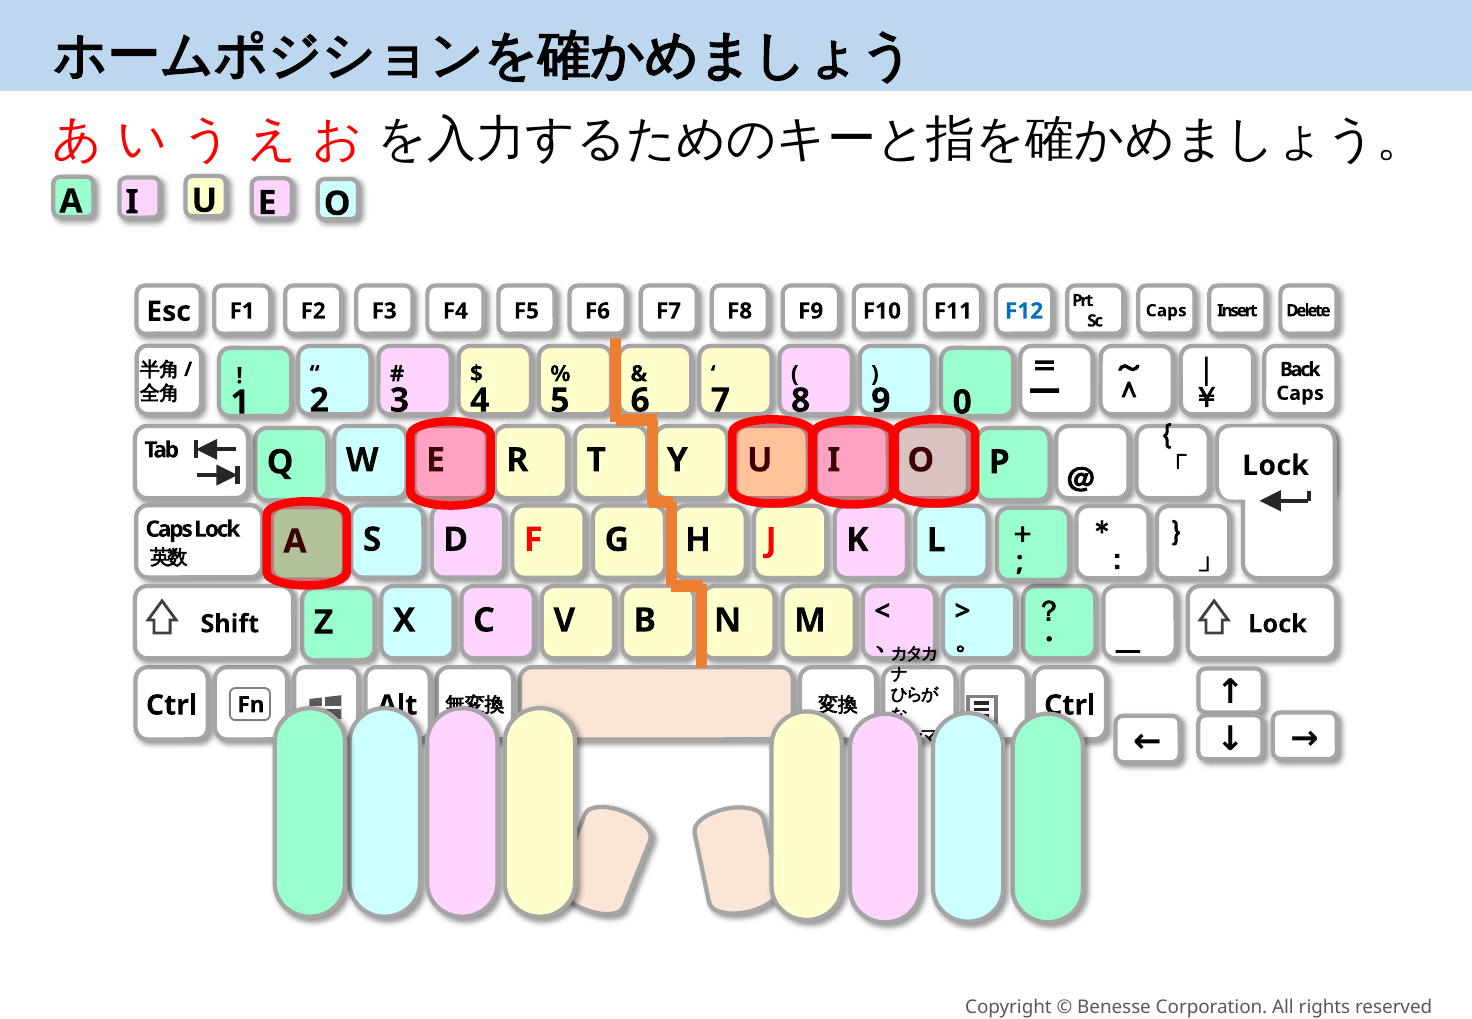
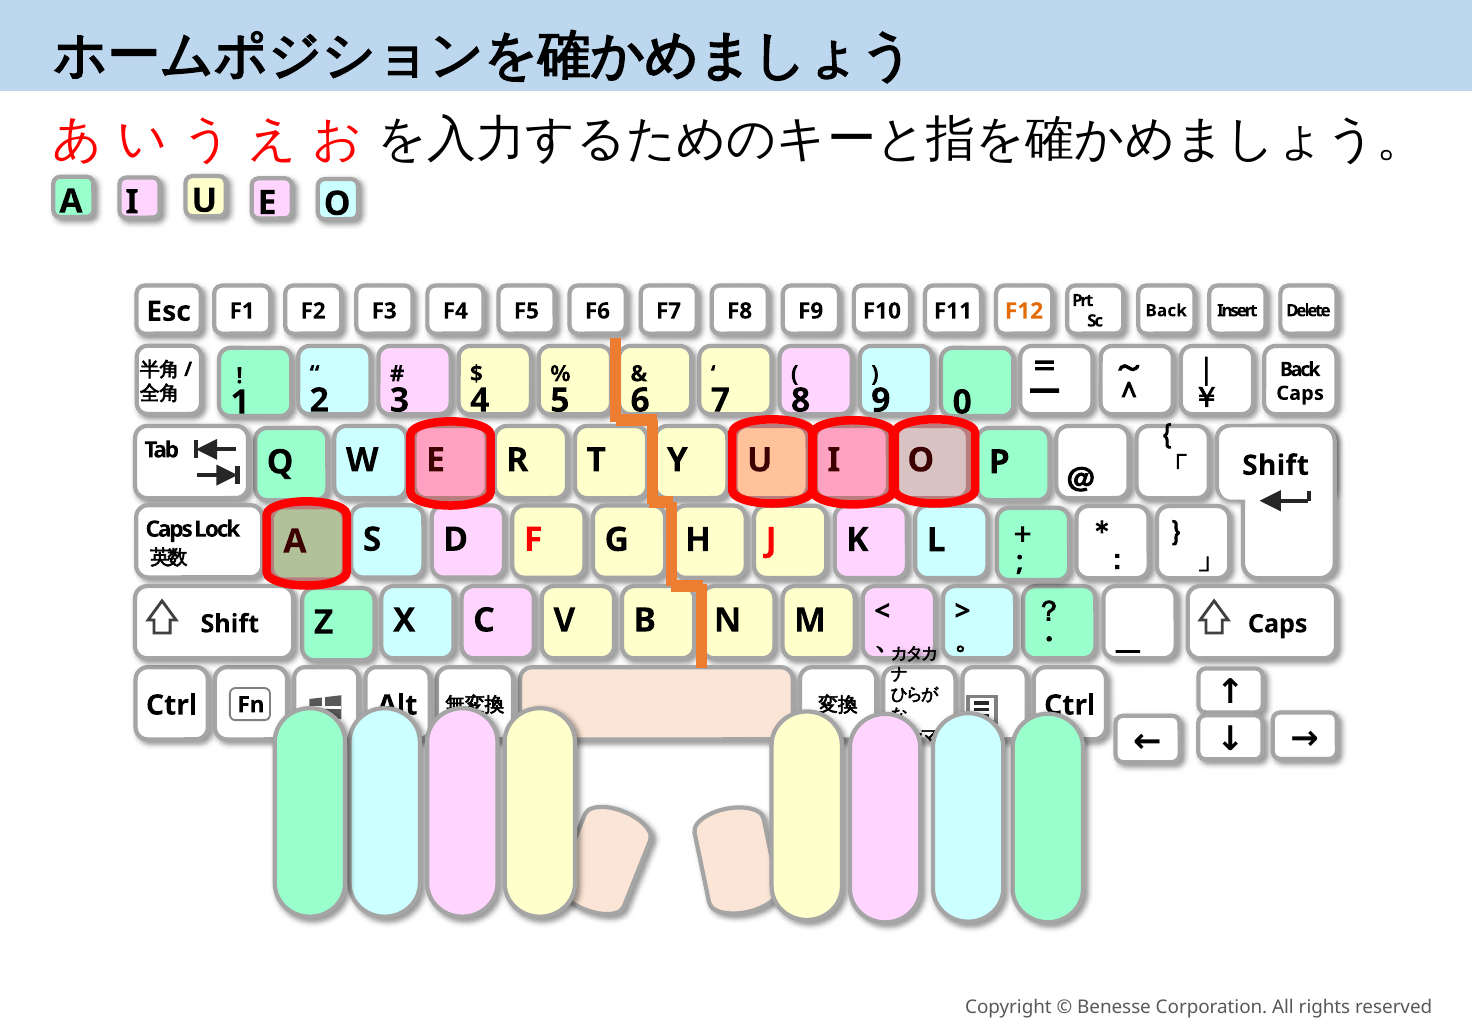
F12 colour: blue -> orange (1024, 311)
Caps: Caps -> Back (1166, 311)
Lock: Lock -> Shift (1276, 466)
Lock: Lock -> Caps (1278, 624)
